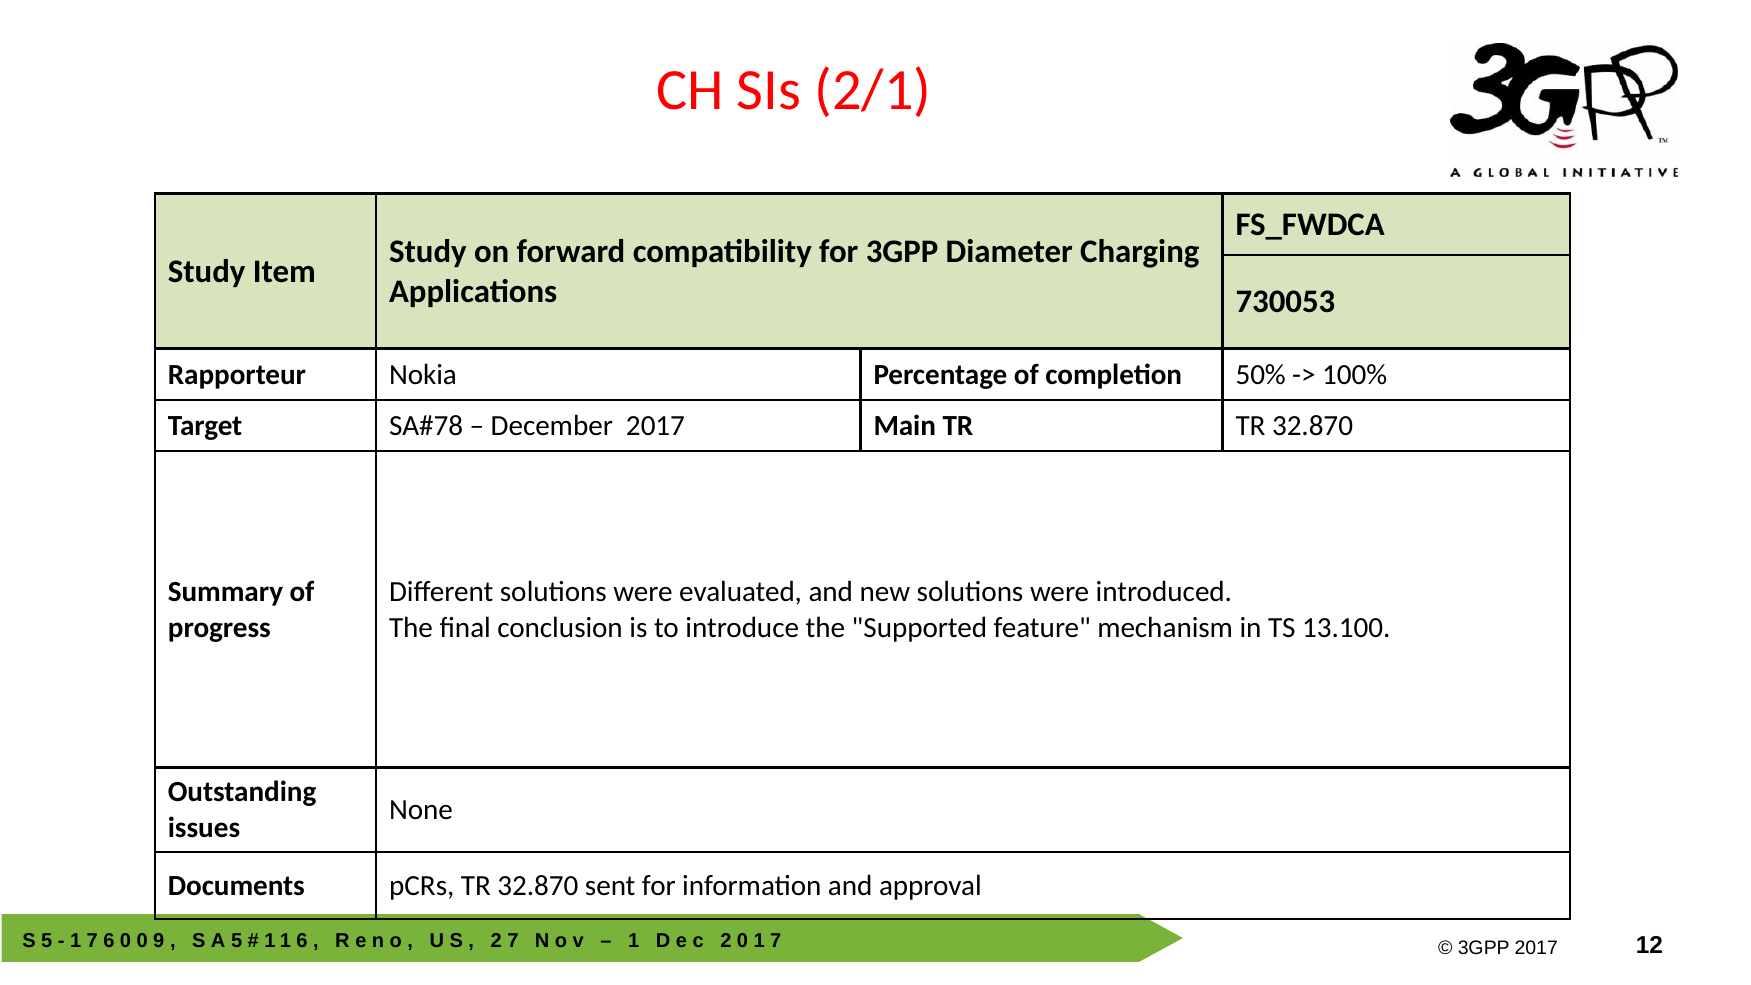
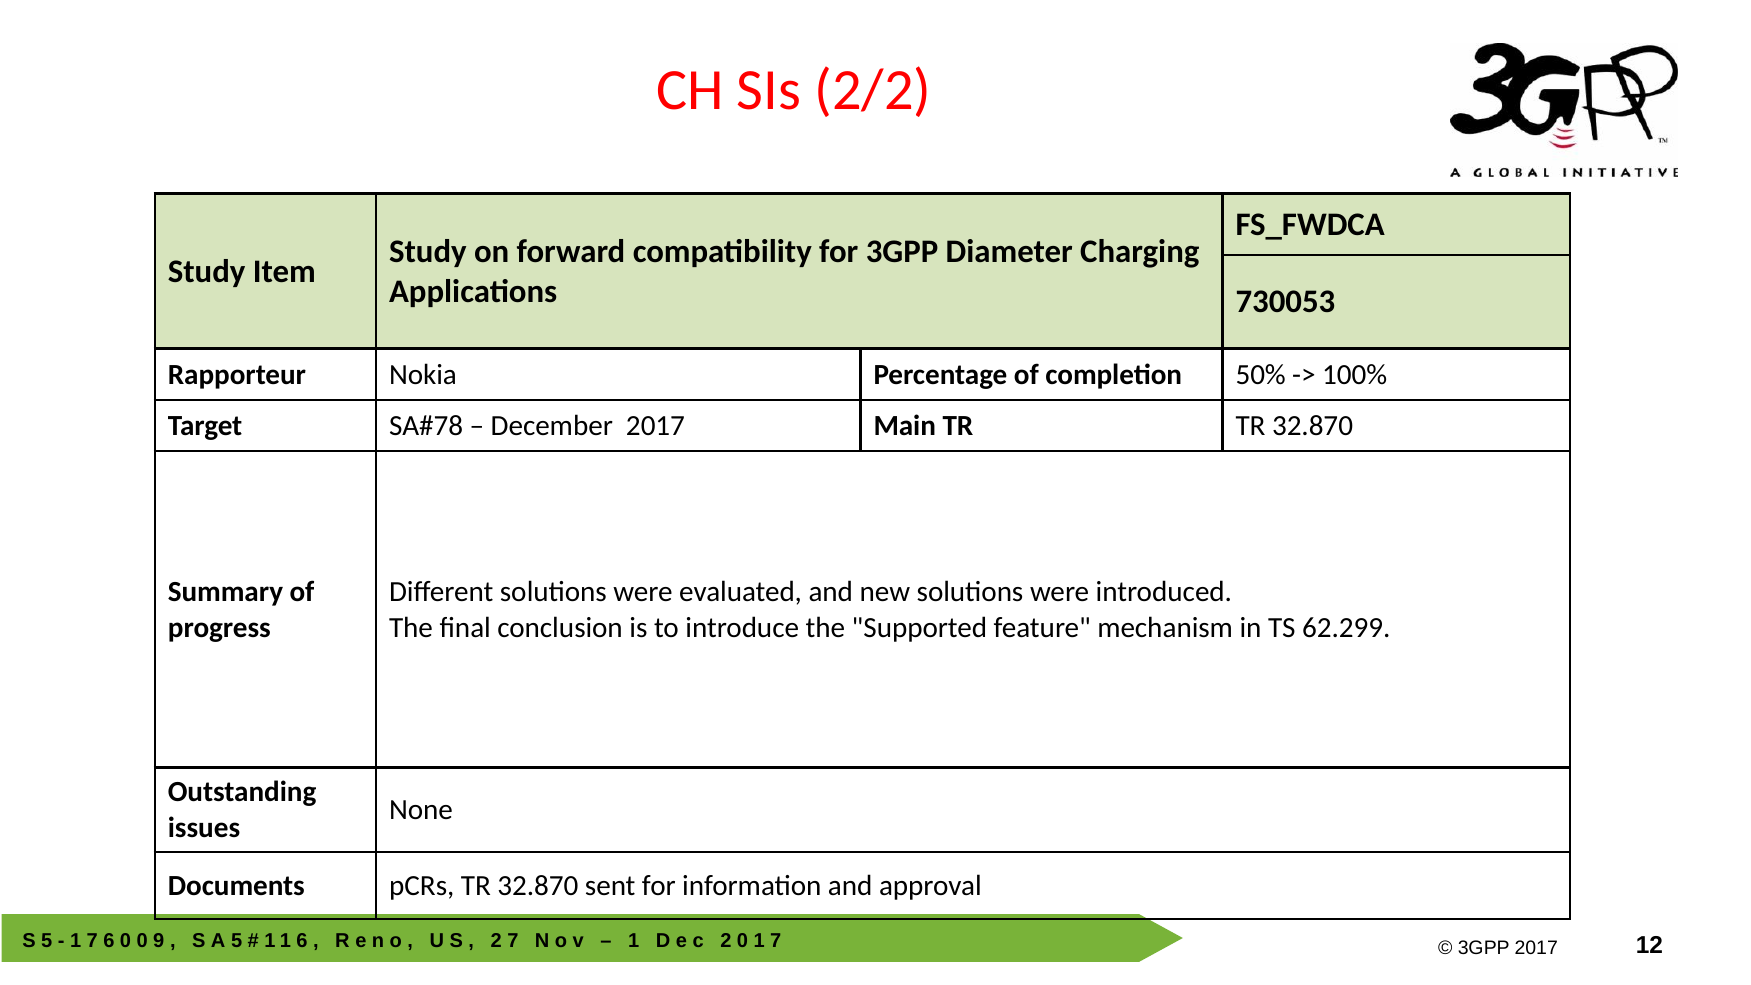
2/1: 2/1 -> 2/2 (873, 91)
13.100: 13.100 -> 62.299 (1346, 627)
